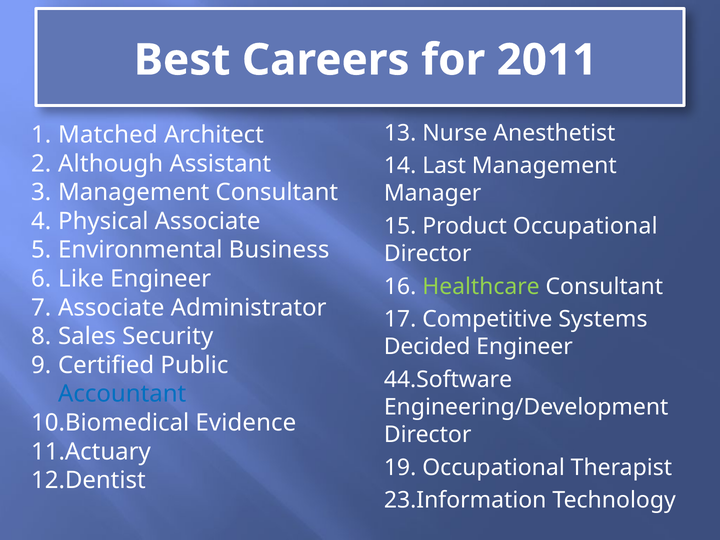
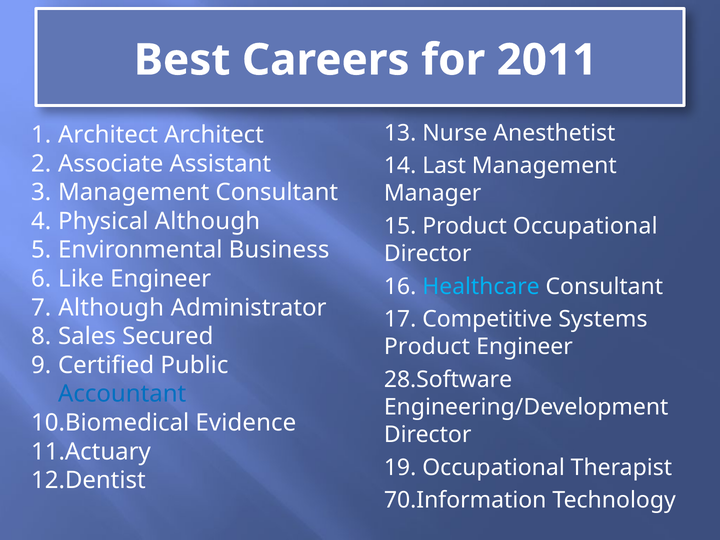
Matched: Matched -> Architect (108, 135)
Although: Although -> Associate (111, 164)
Physical Associate: Associate -> Although (207, 221)
Healthcare colour: light green -> light blue (481, 286)
Associate: Associate -> Although (111, 308)
Security: Security -> Secured (168, 336)
Decided: Decided -> Product (427, 347)
44.Software: 44.Software -> 28.Software (448, 380)
23.Information: 23.Information -> 70.Information (465, 500)
